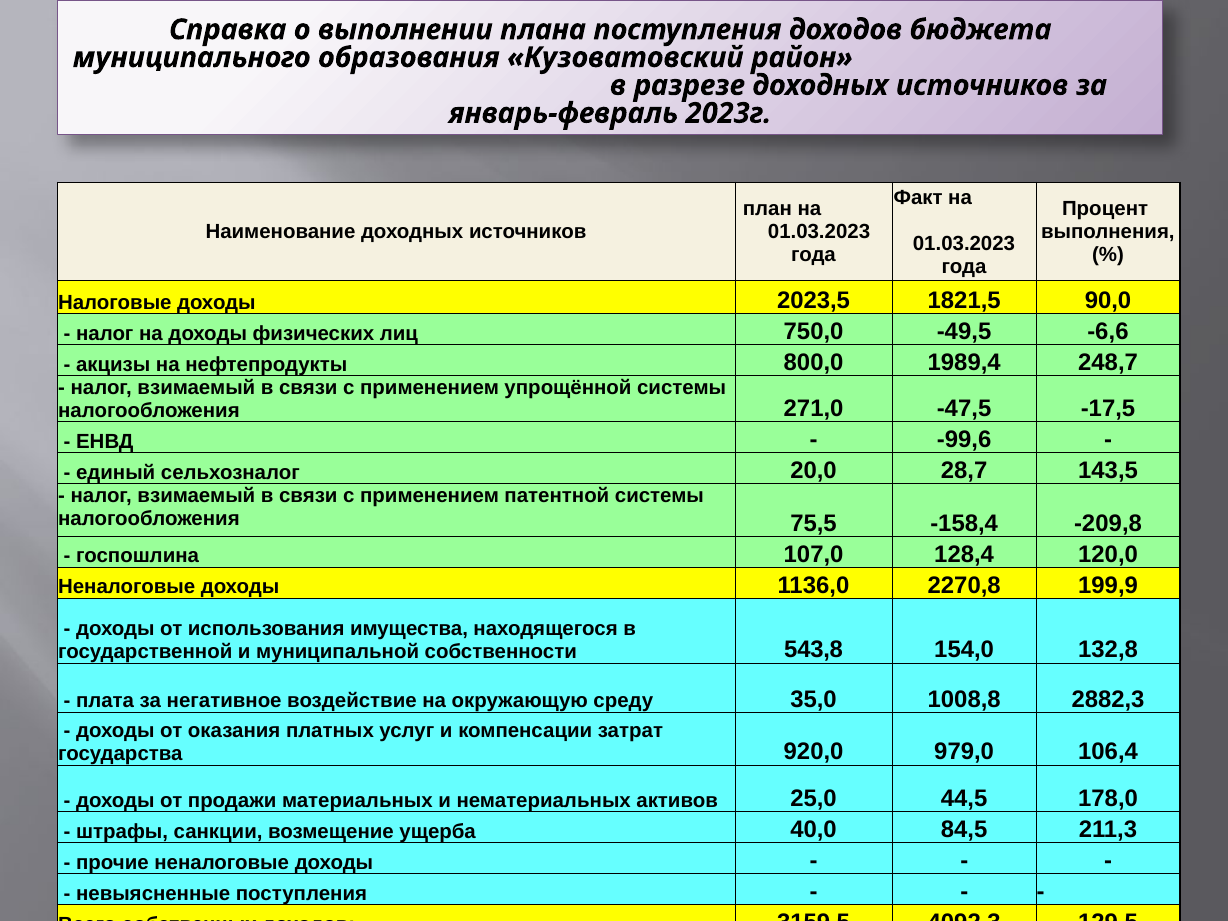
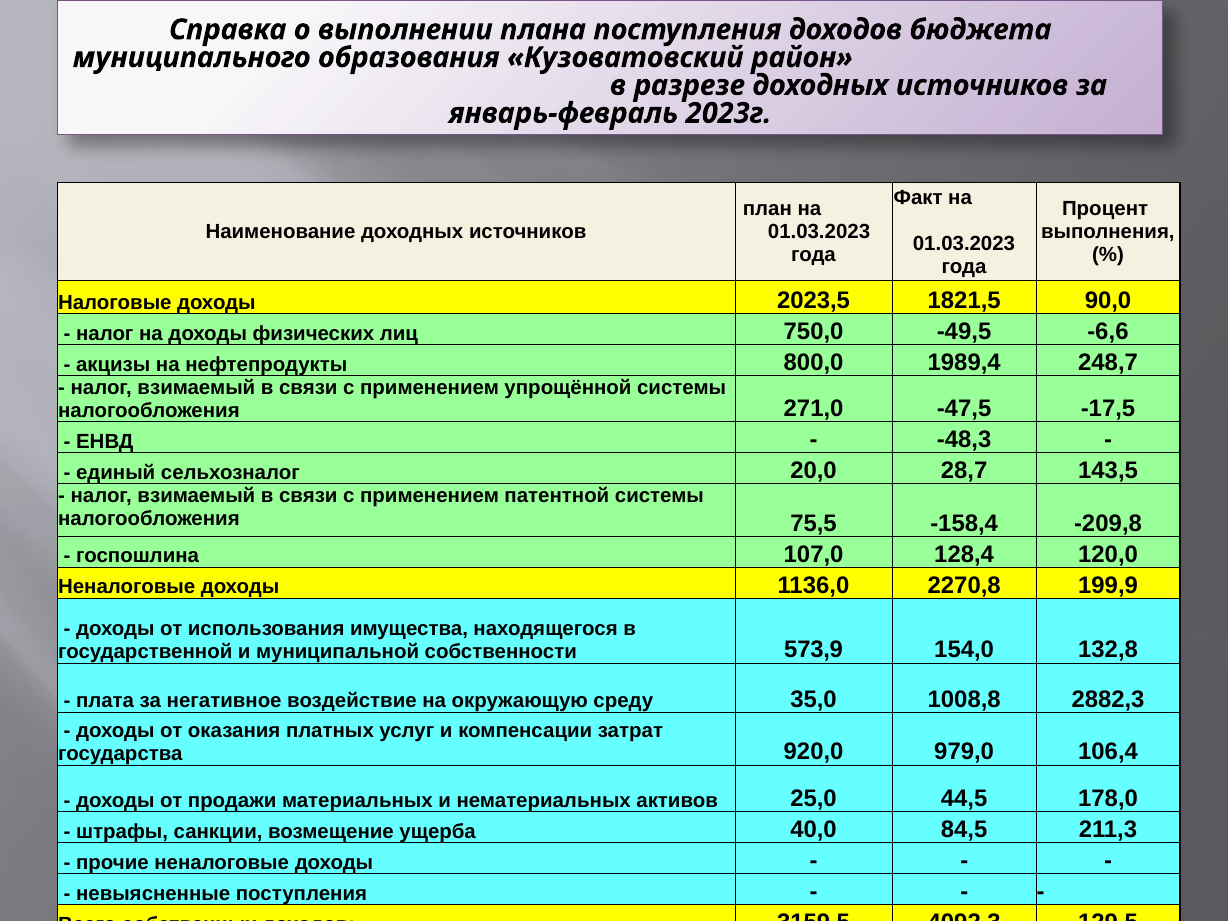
-99,6: -99,6 -> -48,3 (964, 440)
543,8: 543,8 -> 573,9 (814, 650)
